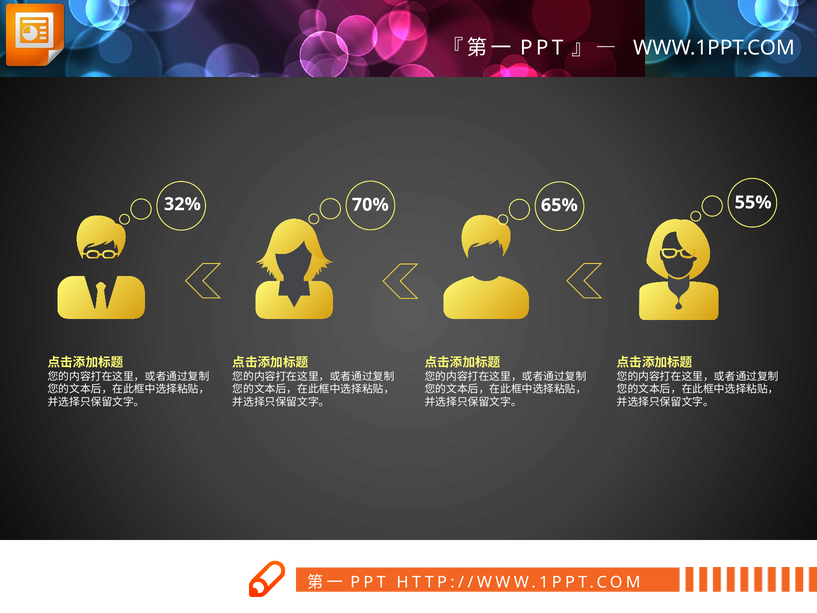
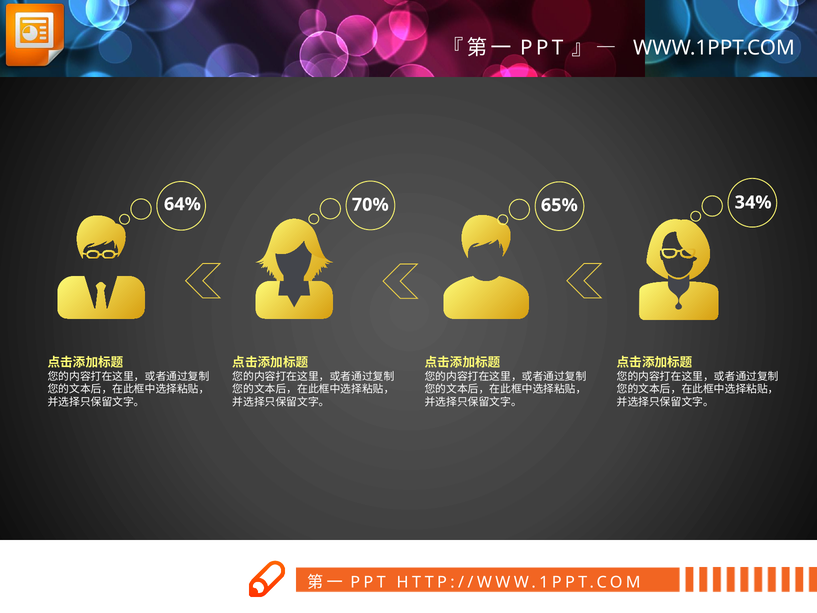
32%: 32% -> 64% (182, 204)
55%: 55% -> 34% (753, 202)
